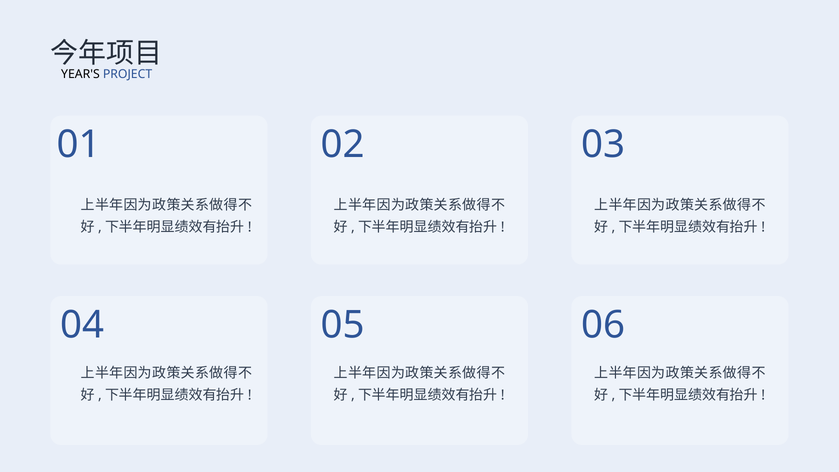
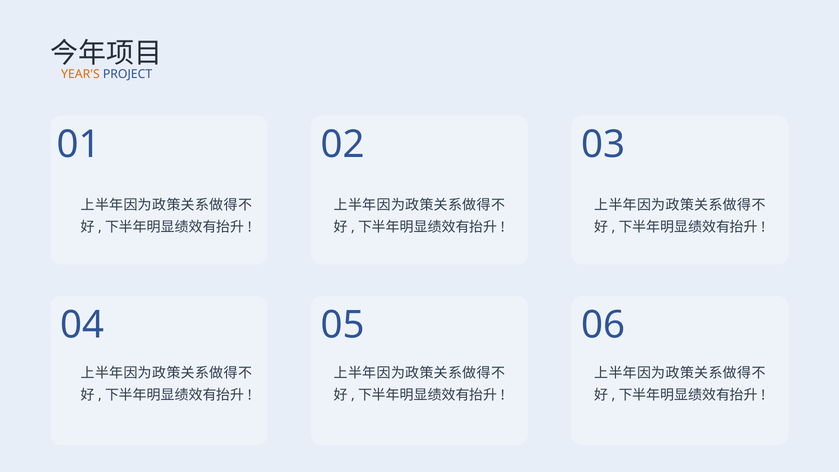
YEAR'S colour: black -> orange (80, 74)
